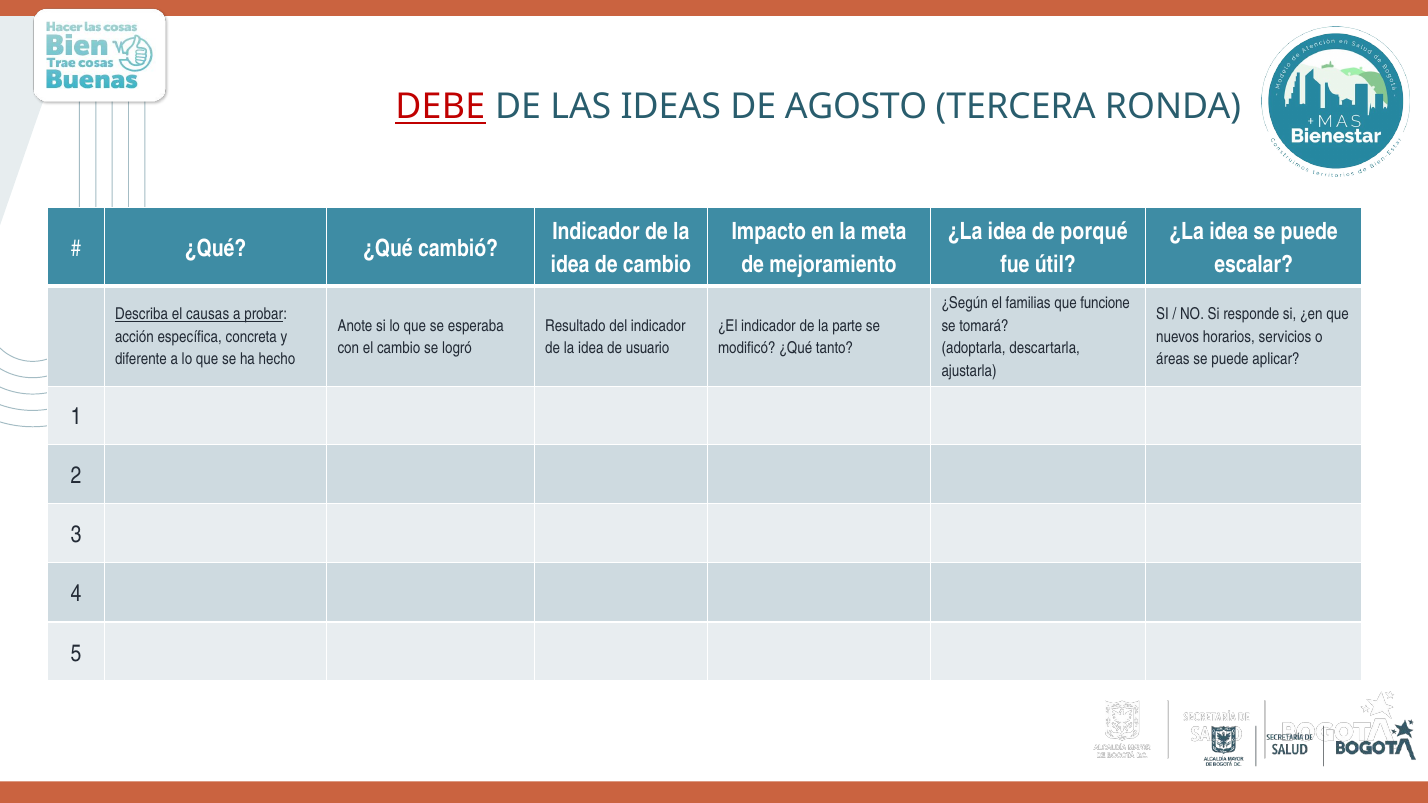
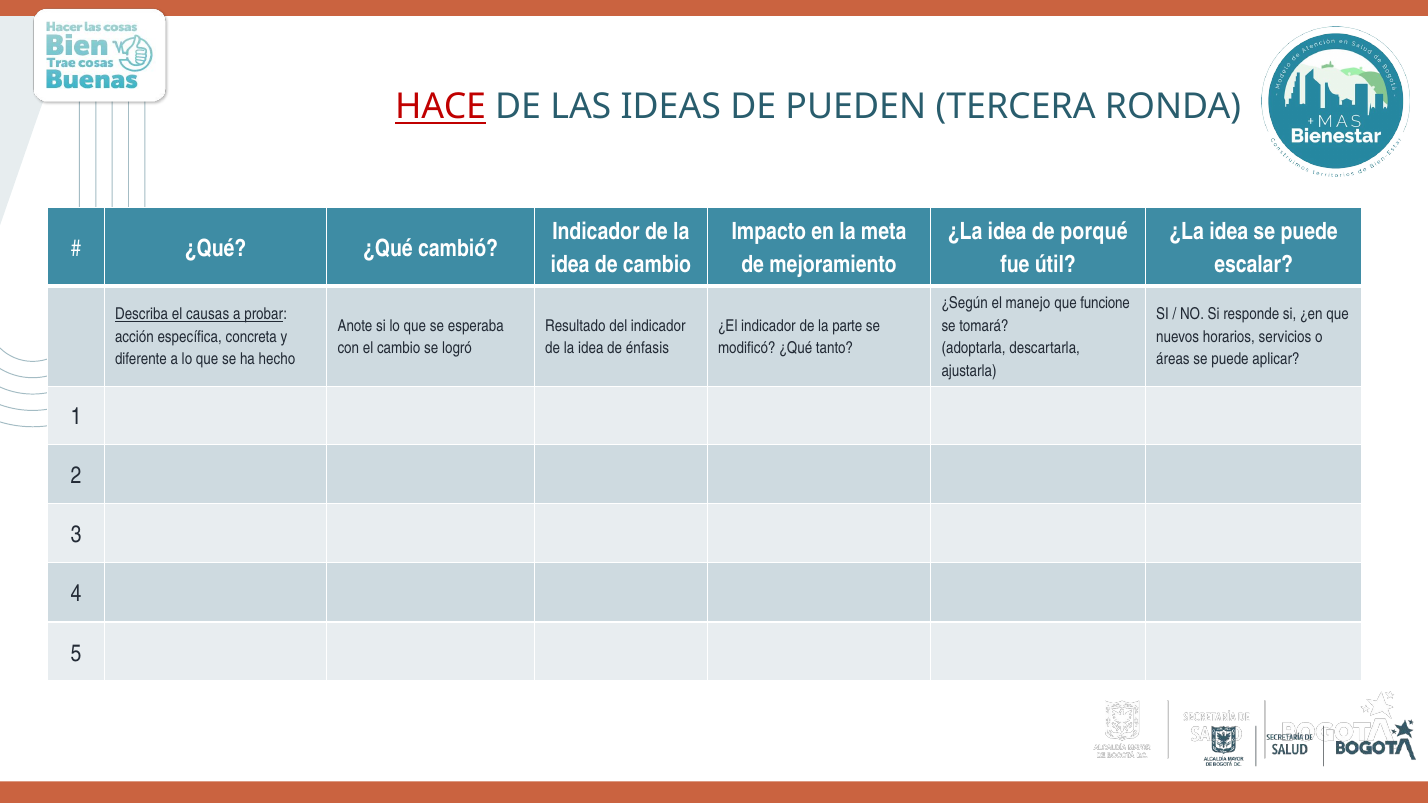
DEBE: DEBE -> HACE (441, 107)
AGOSTO: AGOSTO -> PUEDEN (856, 107)
familias: familias -> manejo (1028, 303)
usuario: usuario -> énfasis (648, 348)
